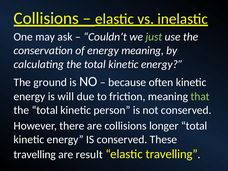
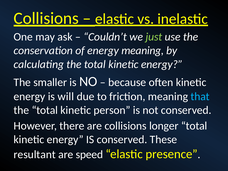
ground: ground -> smaller (50, 82)
that colour: light green -> light blue (200, 97)
travelling: travelling -> resultant (35, 154)
result: result -> speed (89, 154)
elastic travelling: travelling -> presence (172, 154)
